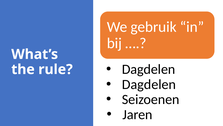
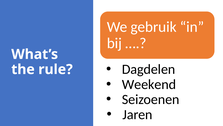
Dagdelen: Dagdelen -> Weekend (149, 84)
